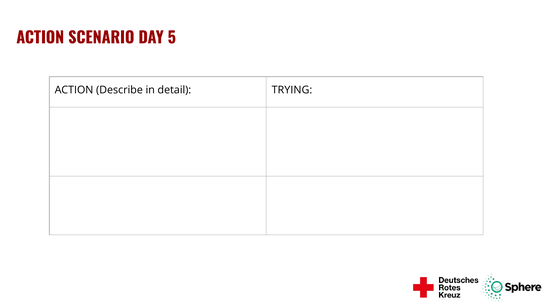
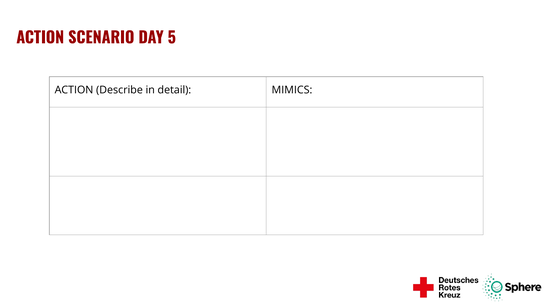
TRYING: TRYING -> MIMICS (292, 90)
